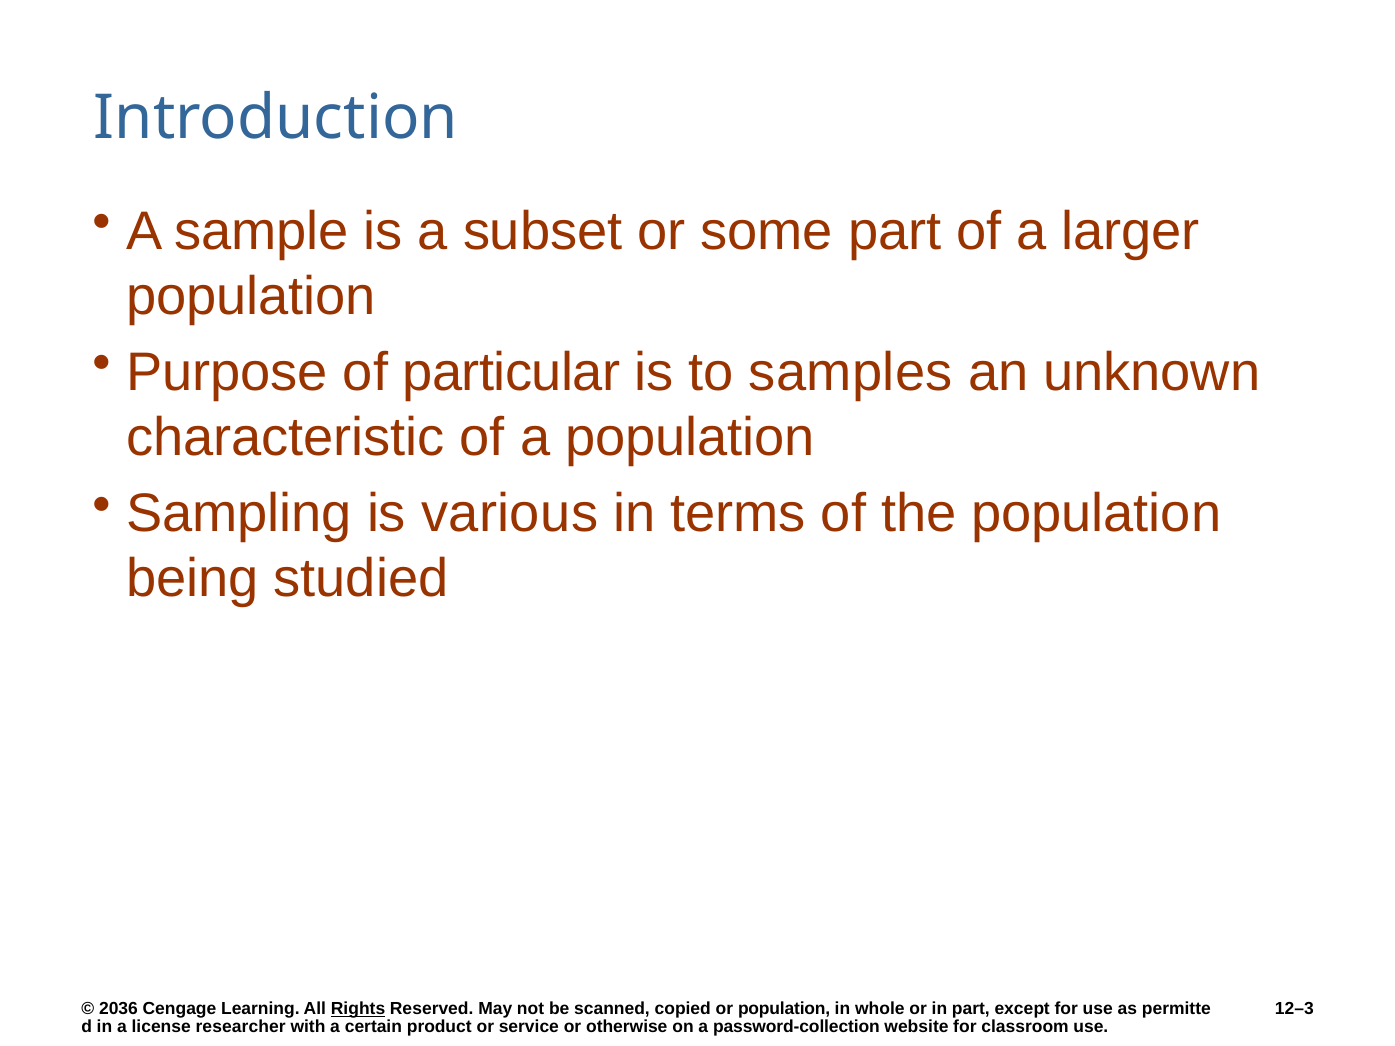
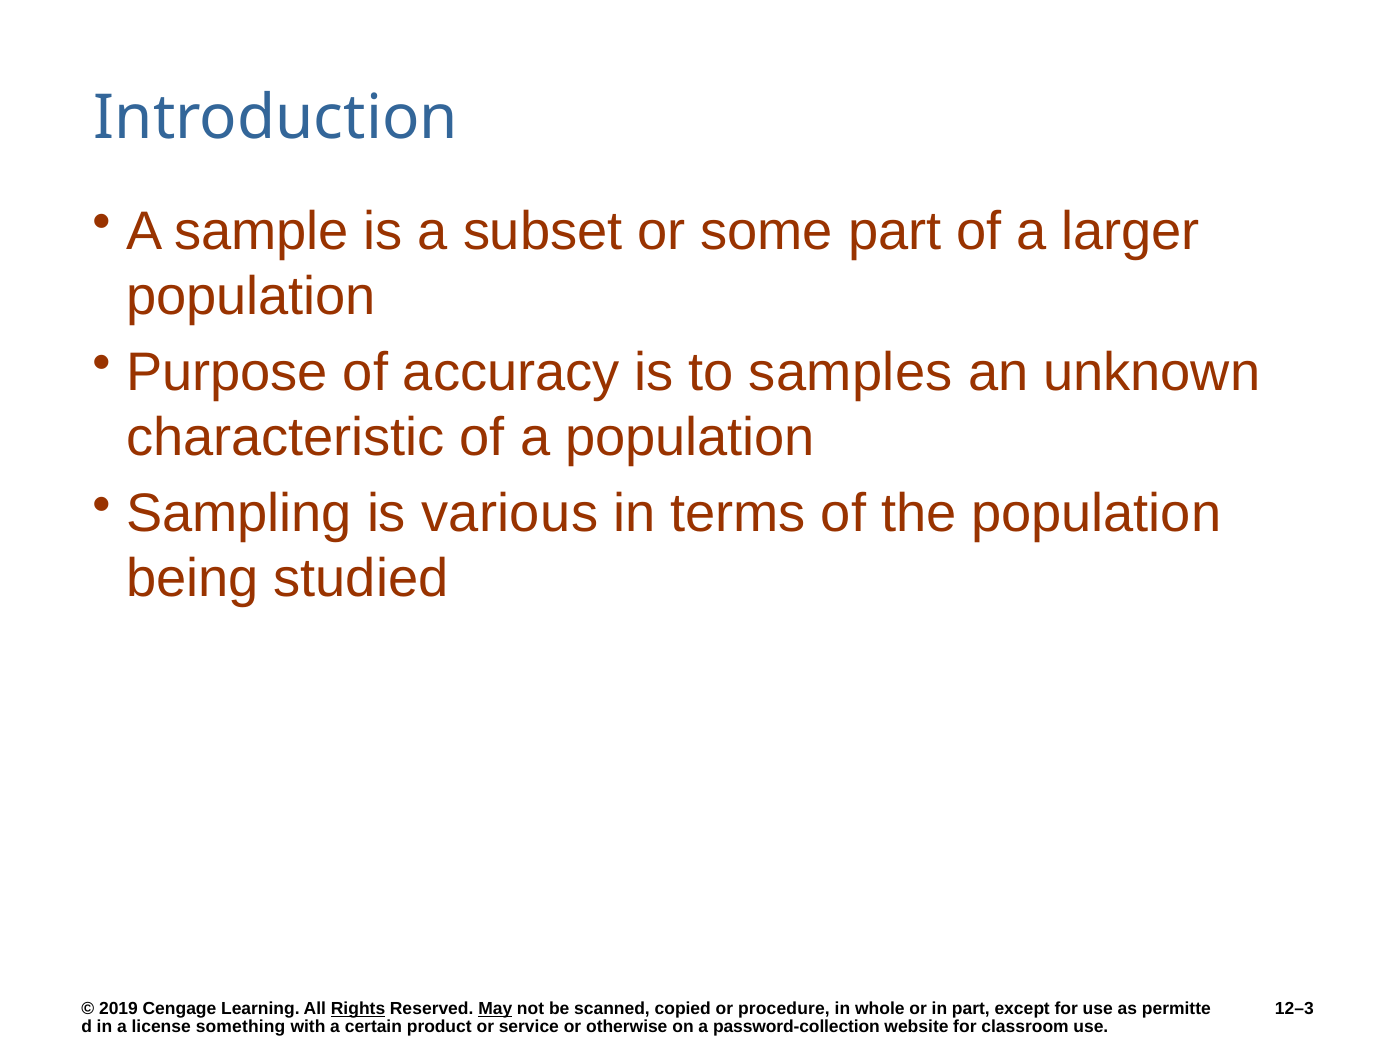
particular: particular -> accuracy (511, 373)
2036: 2036 -> 2019 (118, 1009)
May underline: none -> present (495, 1009)
or population: population -> procedure (784, 1009)
researcher: researcher -> something (241, 1027)
